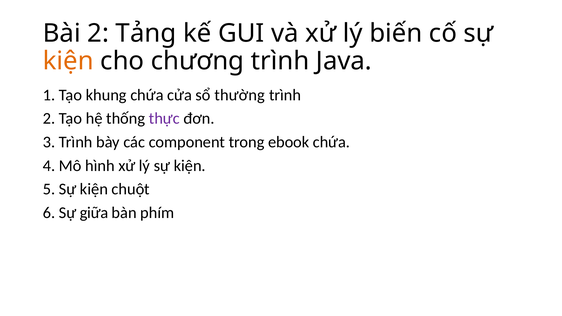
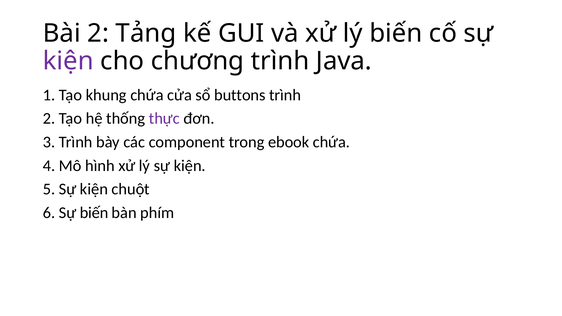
kiện colour: orange -> purple (68, 61)
thường: thường -> buttons (240, 95)
Sự giữa: giữa -> biến (94, 213)
